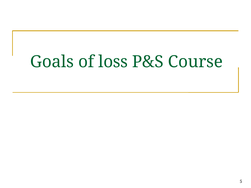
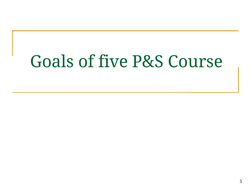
loss: loss -> five (113, 62)
